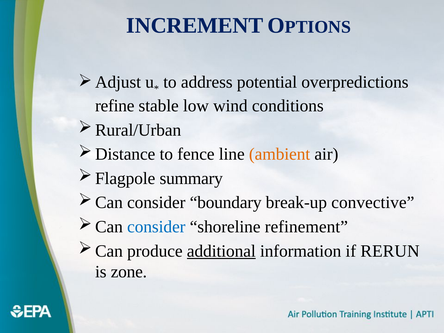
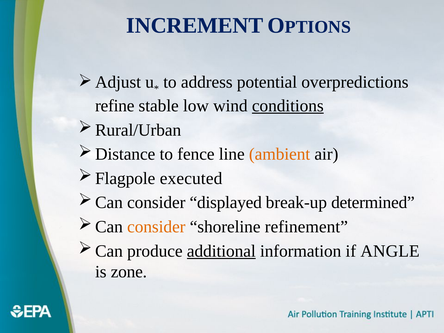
conditions underline: none -> present (288, 106)
summary: summary -> executed (191, 178)
boundary: boundary -> displayed (226, 203)
convective: convective -> determined (373, 203)
consider colour: blue -> orange (156, 227)
RERUN: RERUN -> ANGLE (390, 251)
